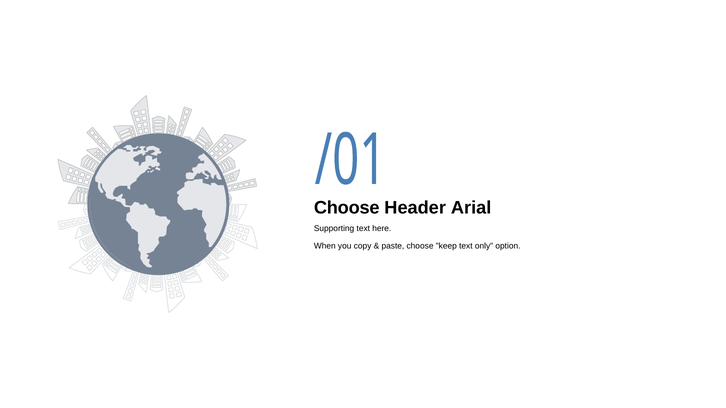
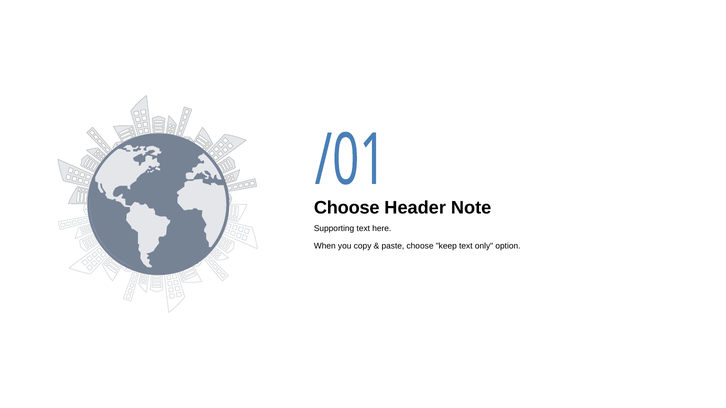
Arial: Arial -> Note (471, 208)
